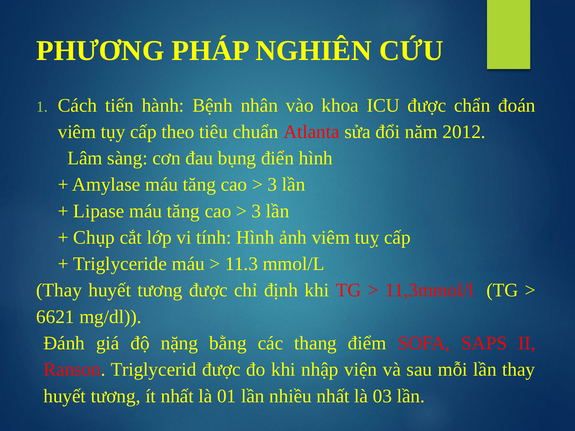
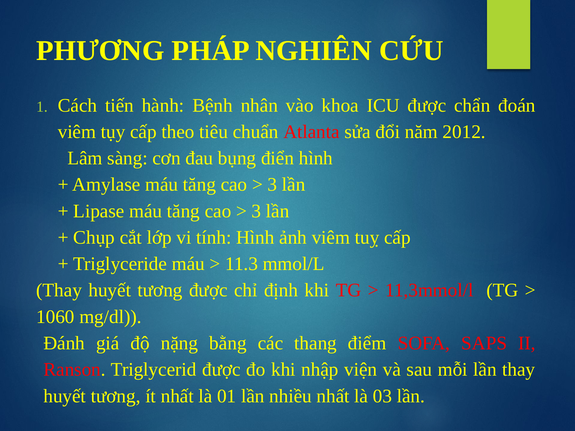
6621: 6621 -> 1060 (55, 317)
